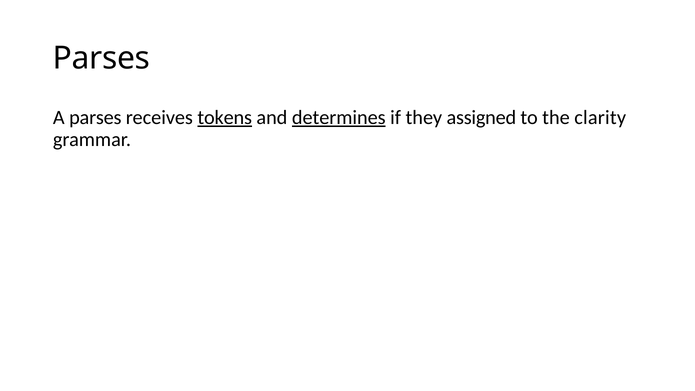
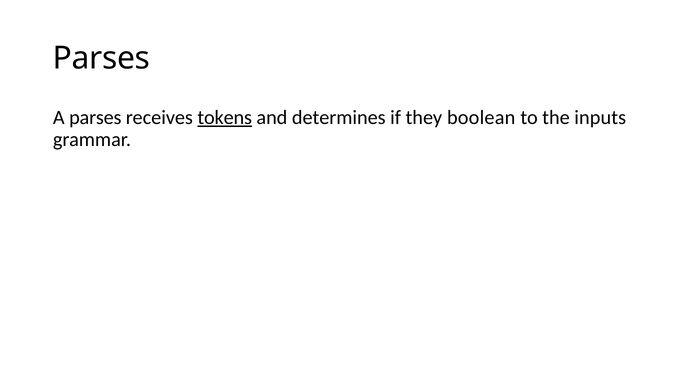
determines underline: present -> none (339, 118)
assigned: assigned -> boolean (481, 118)
clarity: clarity -> inputs (600, 118)
